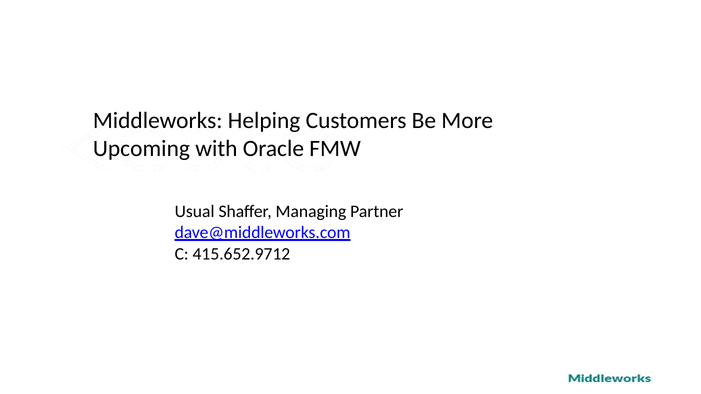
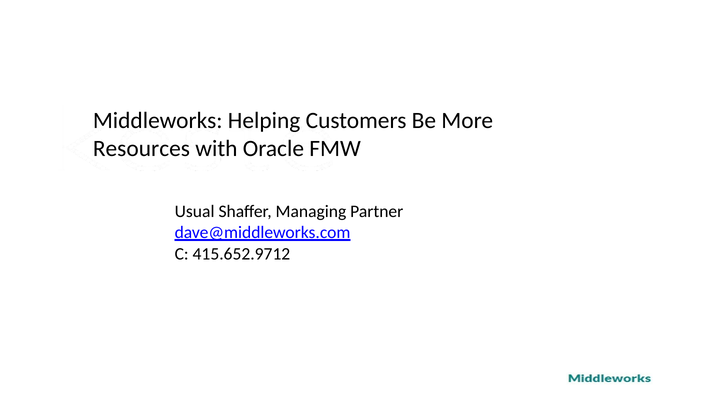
Upcoming: Upcoming -> Resources (141, 149)
